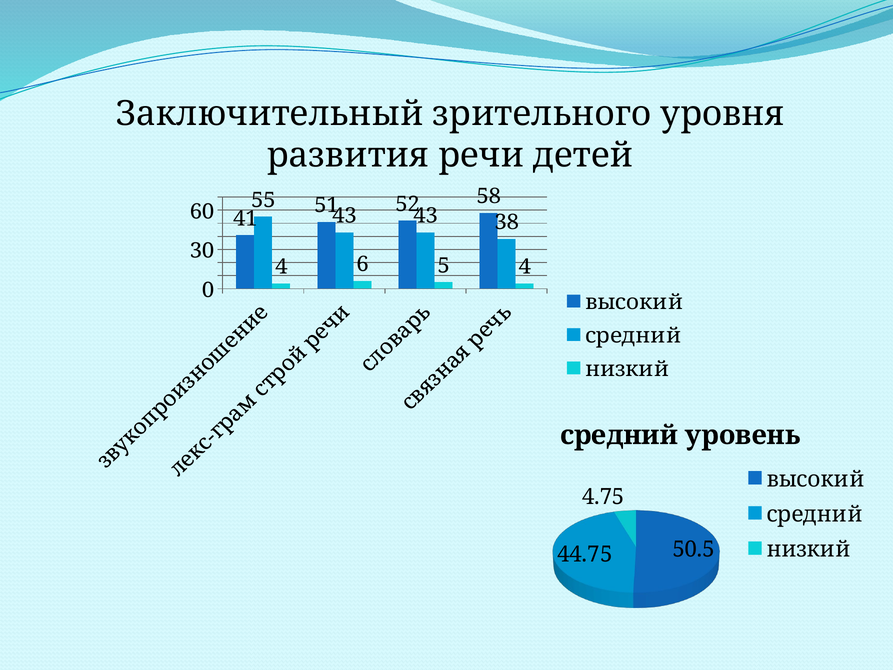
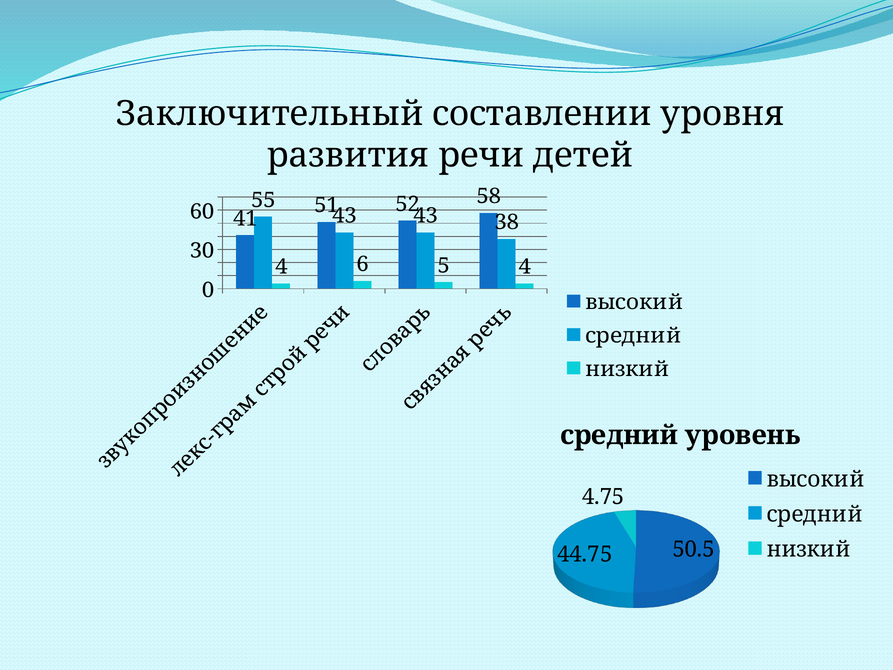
зрительного: зрительного -> составлении (542, 114)
